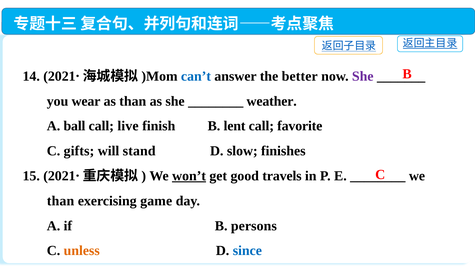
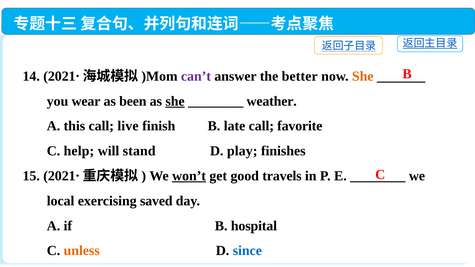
can’t colour: blue -> purple (196, 76)
She colour: purple -> orange (363, 76)
as than: than -> been (133, 101)
she underline: none -> present (175, 101)
ball: ball -> this (74, 126)
lent: lent -> late (235, 126)
gifts: gifts -> help (79, 151)
slow: slow -> play (242, 151)
than: than -> local (61, 201)
game: game -> saved (156, 201)
persons: persons -> hospital (254, 226)
